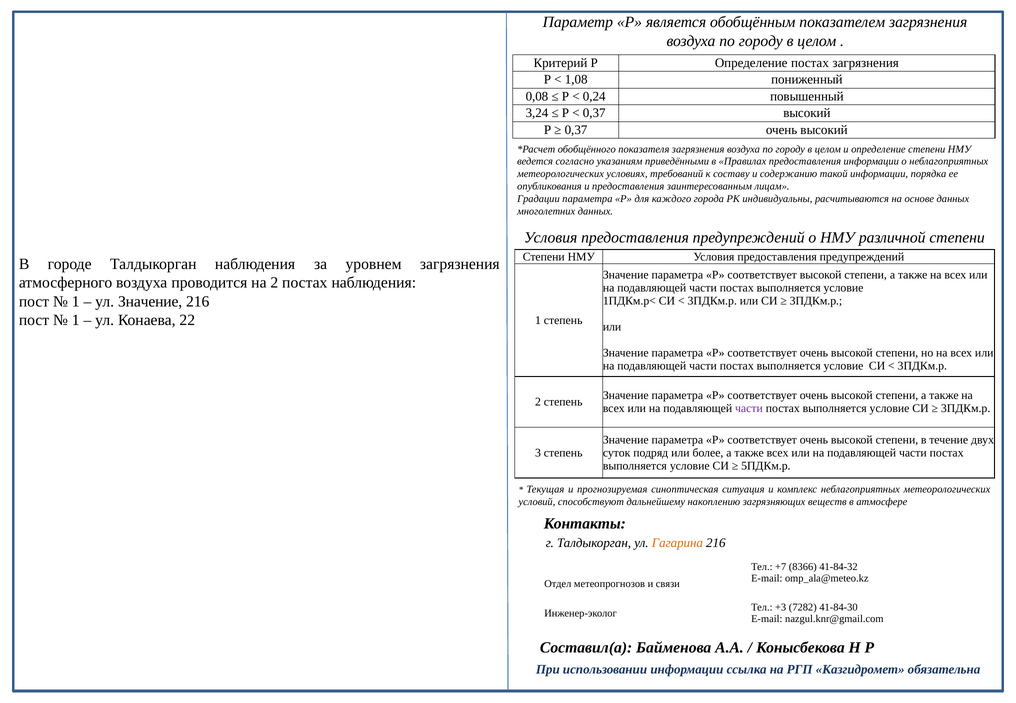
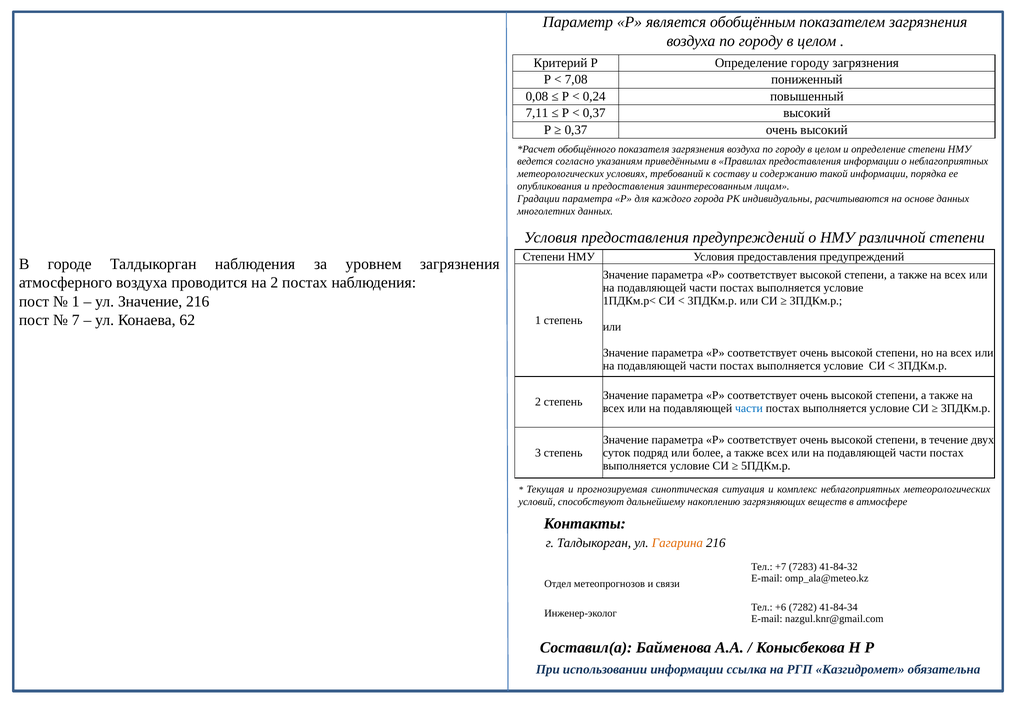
Определение постах: постах -> городу (810, 63)
1,08: 1,08 -> 7,08 (576, 80)
3,24: 3,24 -> 7,11 (537, 113)
1: 1 -> 7 (76, 320)
22: 22 -> 62 (187, 320)
части colour: purple -> blue (749, 409)
8366: 8366 -> 7283 (803, 567)
+3: +3 -> +6 (781, 608)
41-84-30: 41-84-30 -> 41-84-34 (839, 608)
